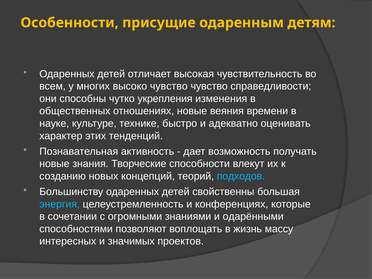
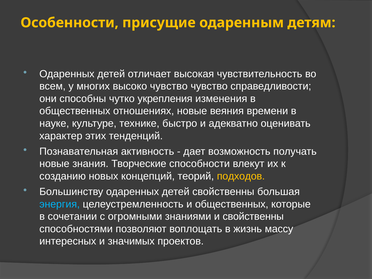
подходов colour: light blue -> yellow (241, 176)
и конференциях: конференциях -> общественных (232, 204)
и одарёнными: одарёнными -> свойственны (253, 217)
